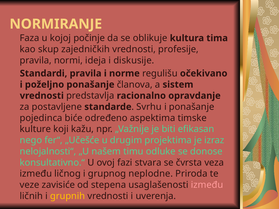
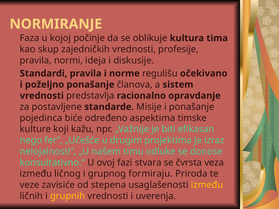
Svrhu: Svrhu -> Misije (149, 107)
neplodne: neplodne -> formiraju (151, 174)
između colour: pink -> yellow (207, 185)
